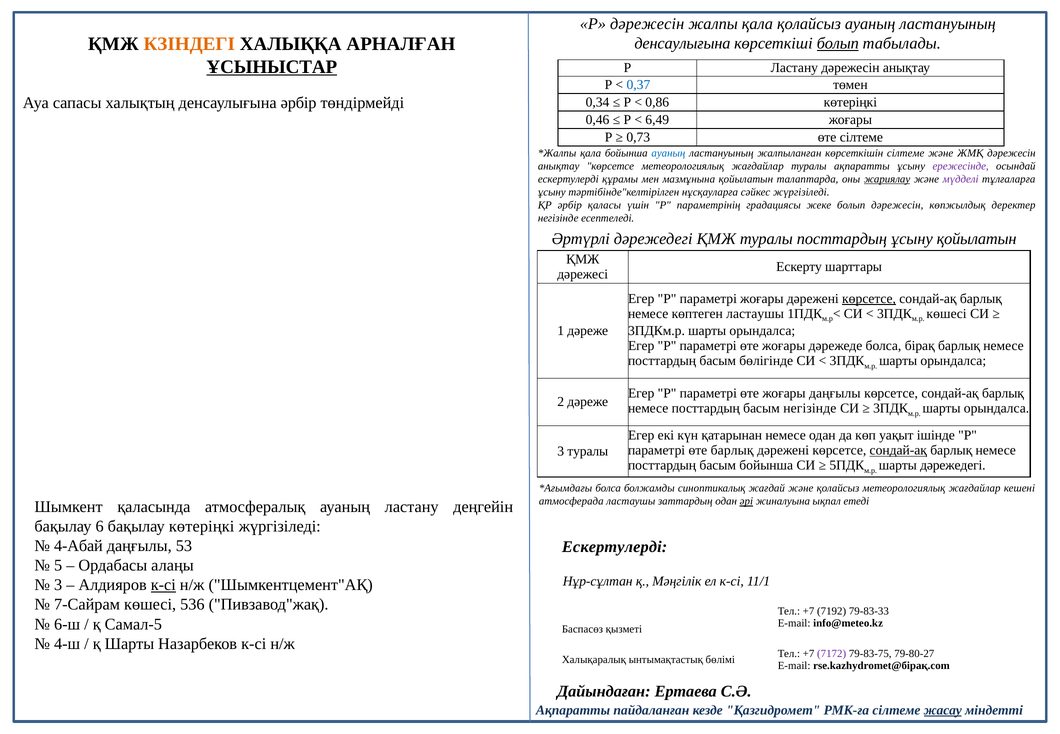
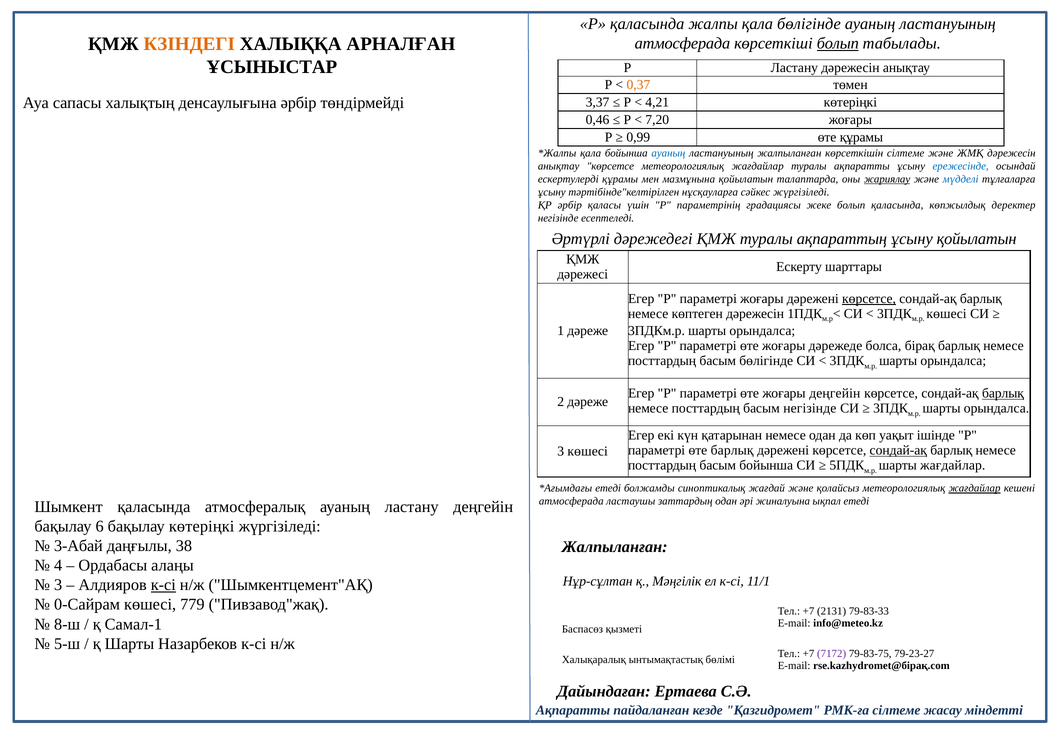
Р дәрежесін: дәрежесін -> қаласында (647, 24)
қала қолайсыз: қолайсыз -> бөлігінде (809, 24)
денсаулығына: денсаулығына -> атмосферада (682, 44)
ҰСЫНЫСТАР underline: present -> none (272, 67)
0,37 colour: blue -> orange (638, 85)
0,34: 0,34 -> 3,37 (598, 102)
0,86: 0,86 -> 4,21 (657, 102)
6,49: 6,49 -> 7,20 (657, 120)
0,73: 0,73 -> 0,99 (638, 137)
өте сілтеме: сілтеме -> құрамы (861, 137)
ережесінде colour: purple -> blue (961, 166)
мүдделі colour: purple -> blue (961, 179)
болып дәрежесін: дәрежесін -> қаласында (897, 205)
туралы посттардың: посттардың -> ақпараттың (842, 239)
көптеген ластаушы: ластаушы -> дәрежесін (755, 314)
жоғары даңғылы: даңғылы -> деңгейін (835, 393)
барлық underline: none -> present (1003, 393)
3 туралы: туралы -> көшесі (588, 451)
шарты дәрежедегі: дәрежедегі -> жағдайлар (953, 465)
болса: болса -> етеді (608, 488)
жағдайлар underline: none -> present (975, 488)
әрі underline: present -> none (746, 501)
4-Абай: 4-Абай -> 3-Абай (78, 546)
53: 53 -> 38 (184, 546)
Ескертулерді: Ескертулерді -> Жалпыланған (615, 547)
5: 5 -> 4 (58, 565)
7-Сайрам: 7-Сайрам -> 0-Сайрам (87, 604)
536: 536 -> 779 (192, 604)
7192: 7192 -> 2131 (832, 611)
6-ш: 6-ш -> 8-ш (67, 624)
Самал-5: Самал-5 -> Самал-1 (133, 624)
4-ш: 4-ш -> 5-ш (67, 644)
79-80-27: 79-80-27 -> 79-23-27 (914, 653)
жасау underline: present -> none (943, 710)
